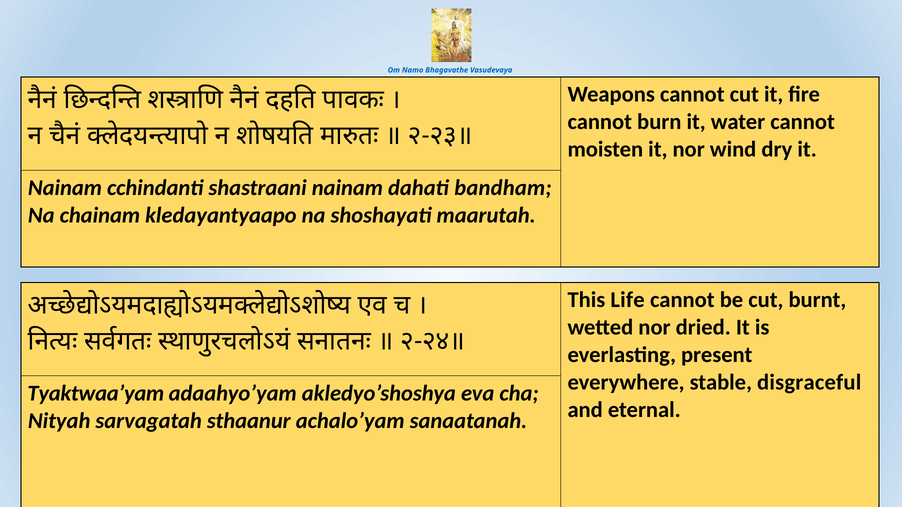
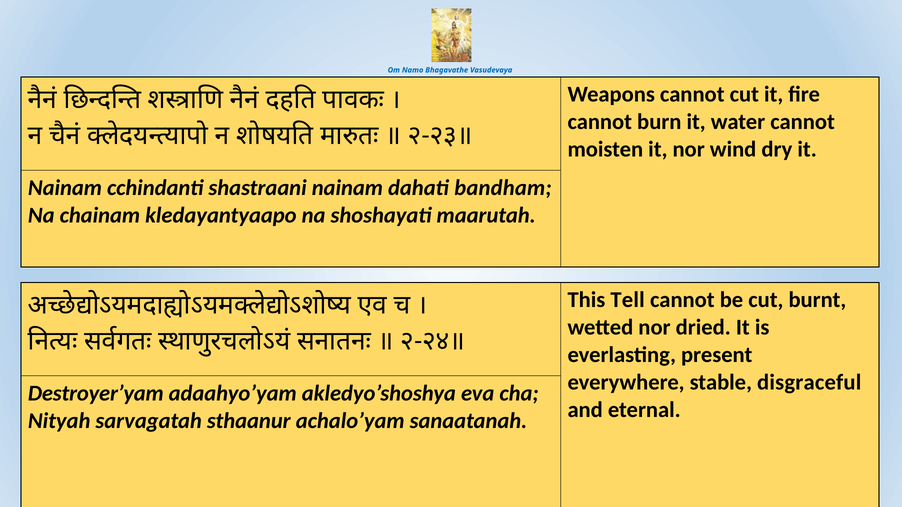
Life: Life -> Tell (628, 300)
Tyaktwaa’yam: Tyaktwaa’yam -> Destroyer’yam (96, 393)
